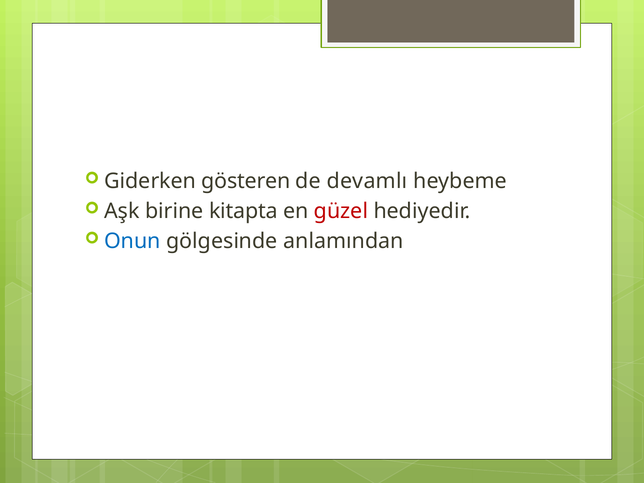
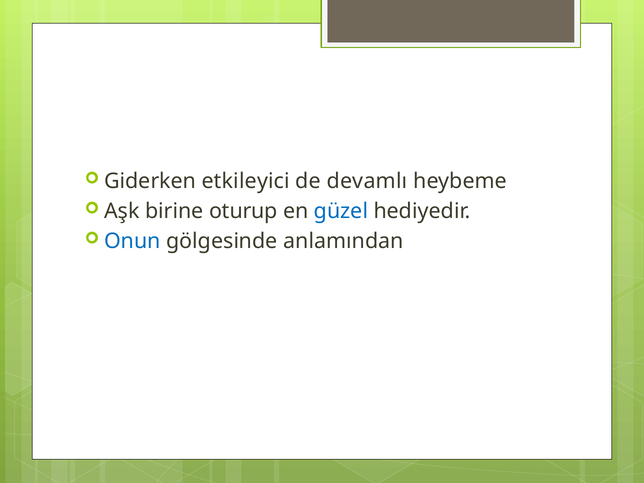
gösteren: gösteren -> etkileyici (246, 181)
kitapta: kitapta -> oturup (243, 211)
güzel colour: red -> blue (341, 211)
